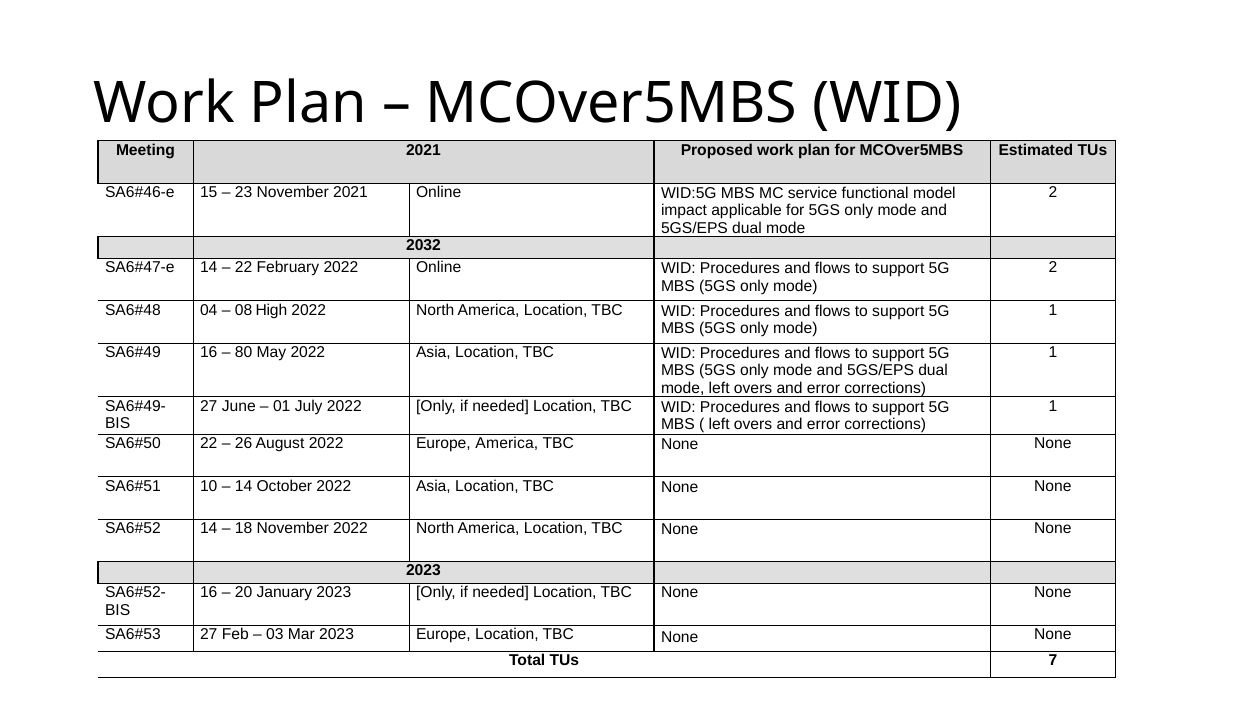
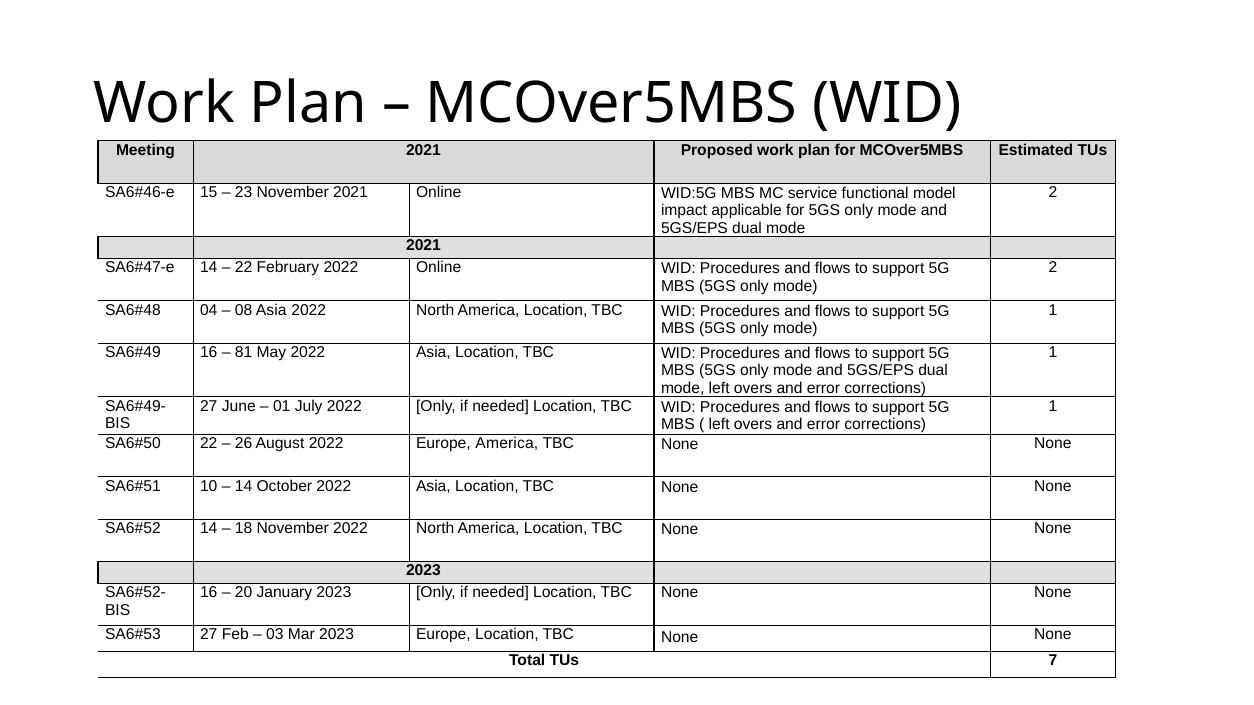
2032: 2032 -> 2021 (423, 246)
08 High: High -> Asia (271, 310)
80: 80 -> 81 (244, 352)
